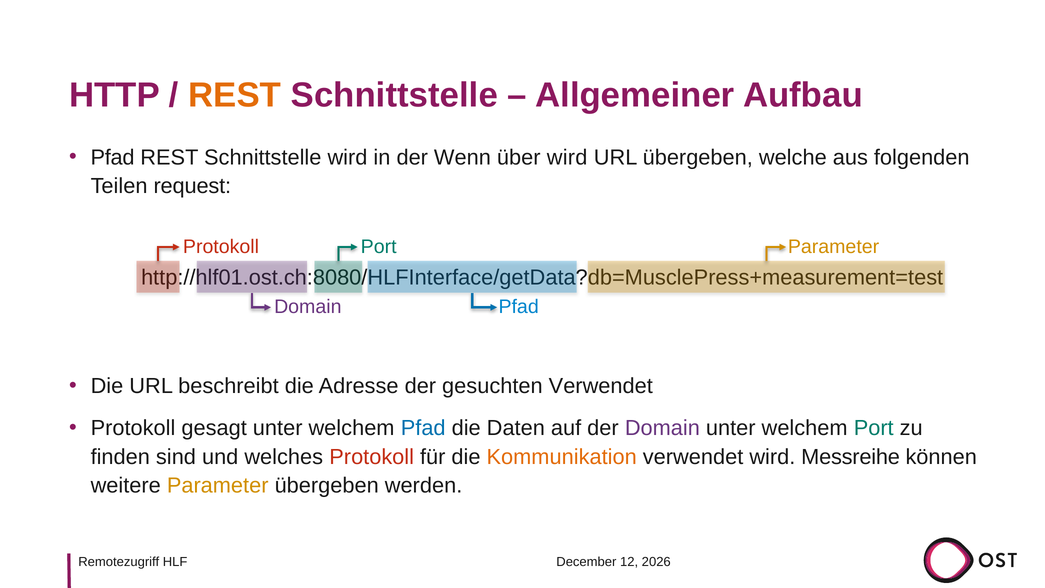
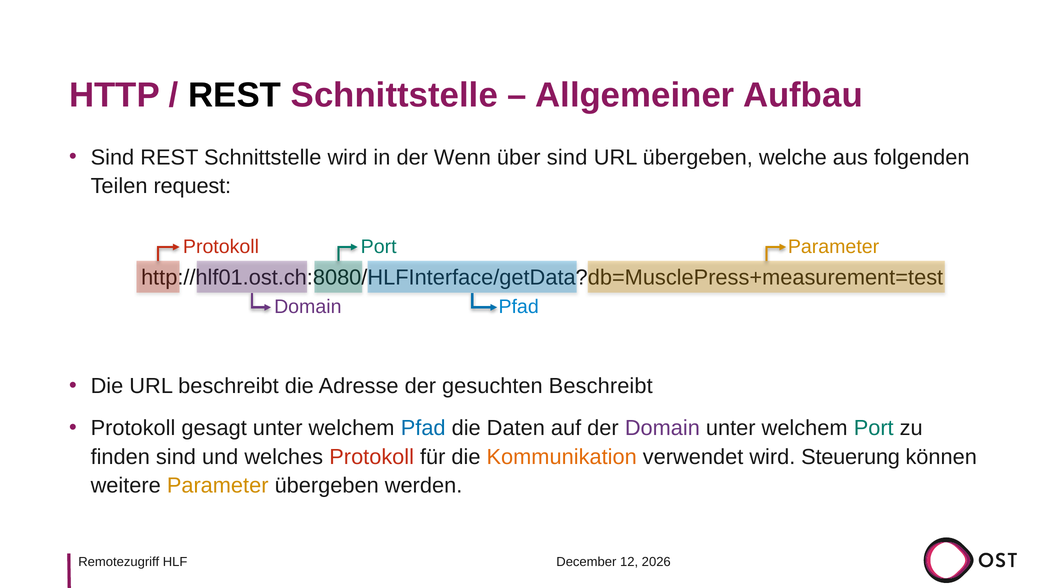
REST colour: orange -> black (235, 95)
Pfad: Pfad -> Sind (112, 157)
über wird: wird -> sind (567, 157)
gesuchten Verwendet: Verwendet -> Beschreibt (601, 386)
Messreihe: Messreihe -> Steuerung (851, 456)
